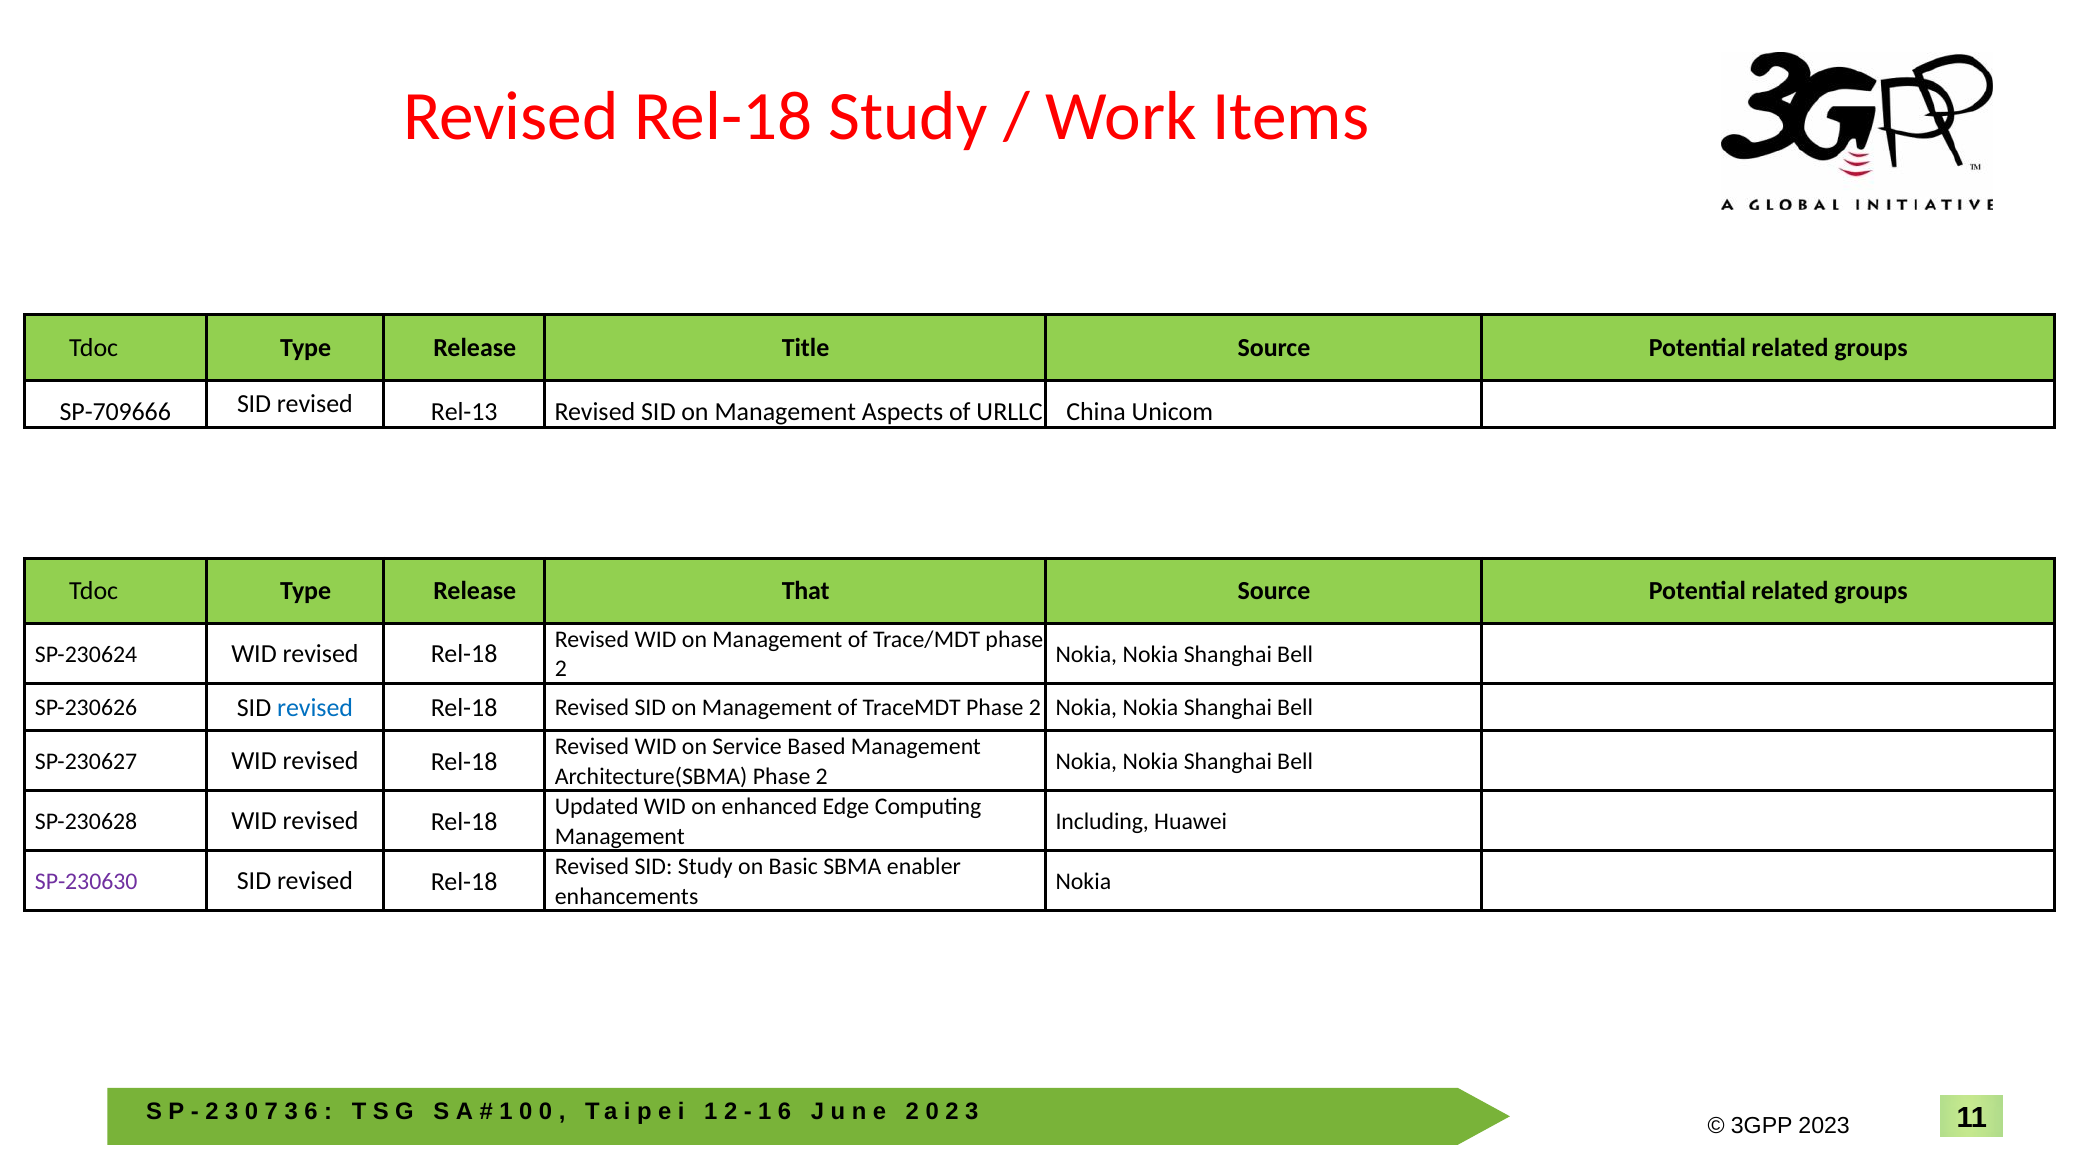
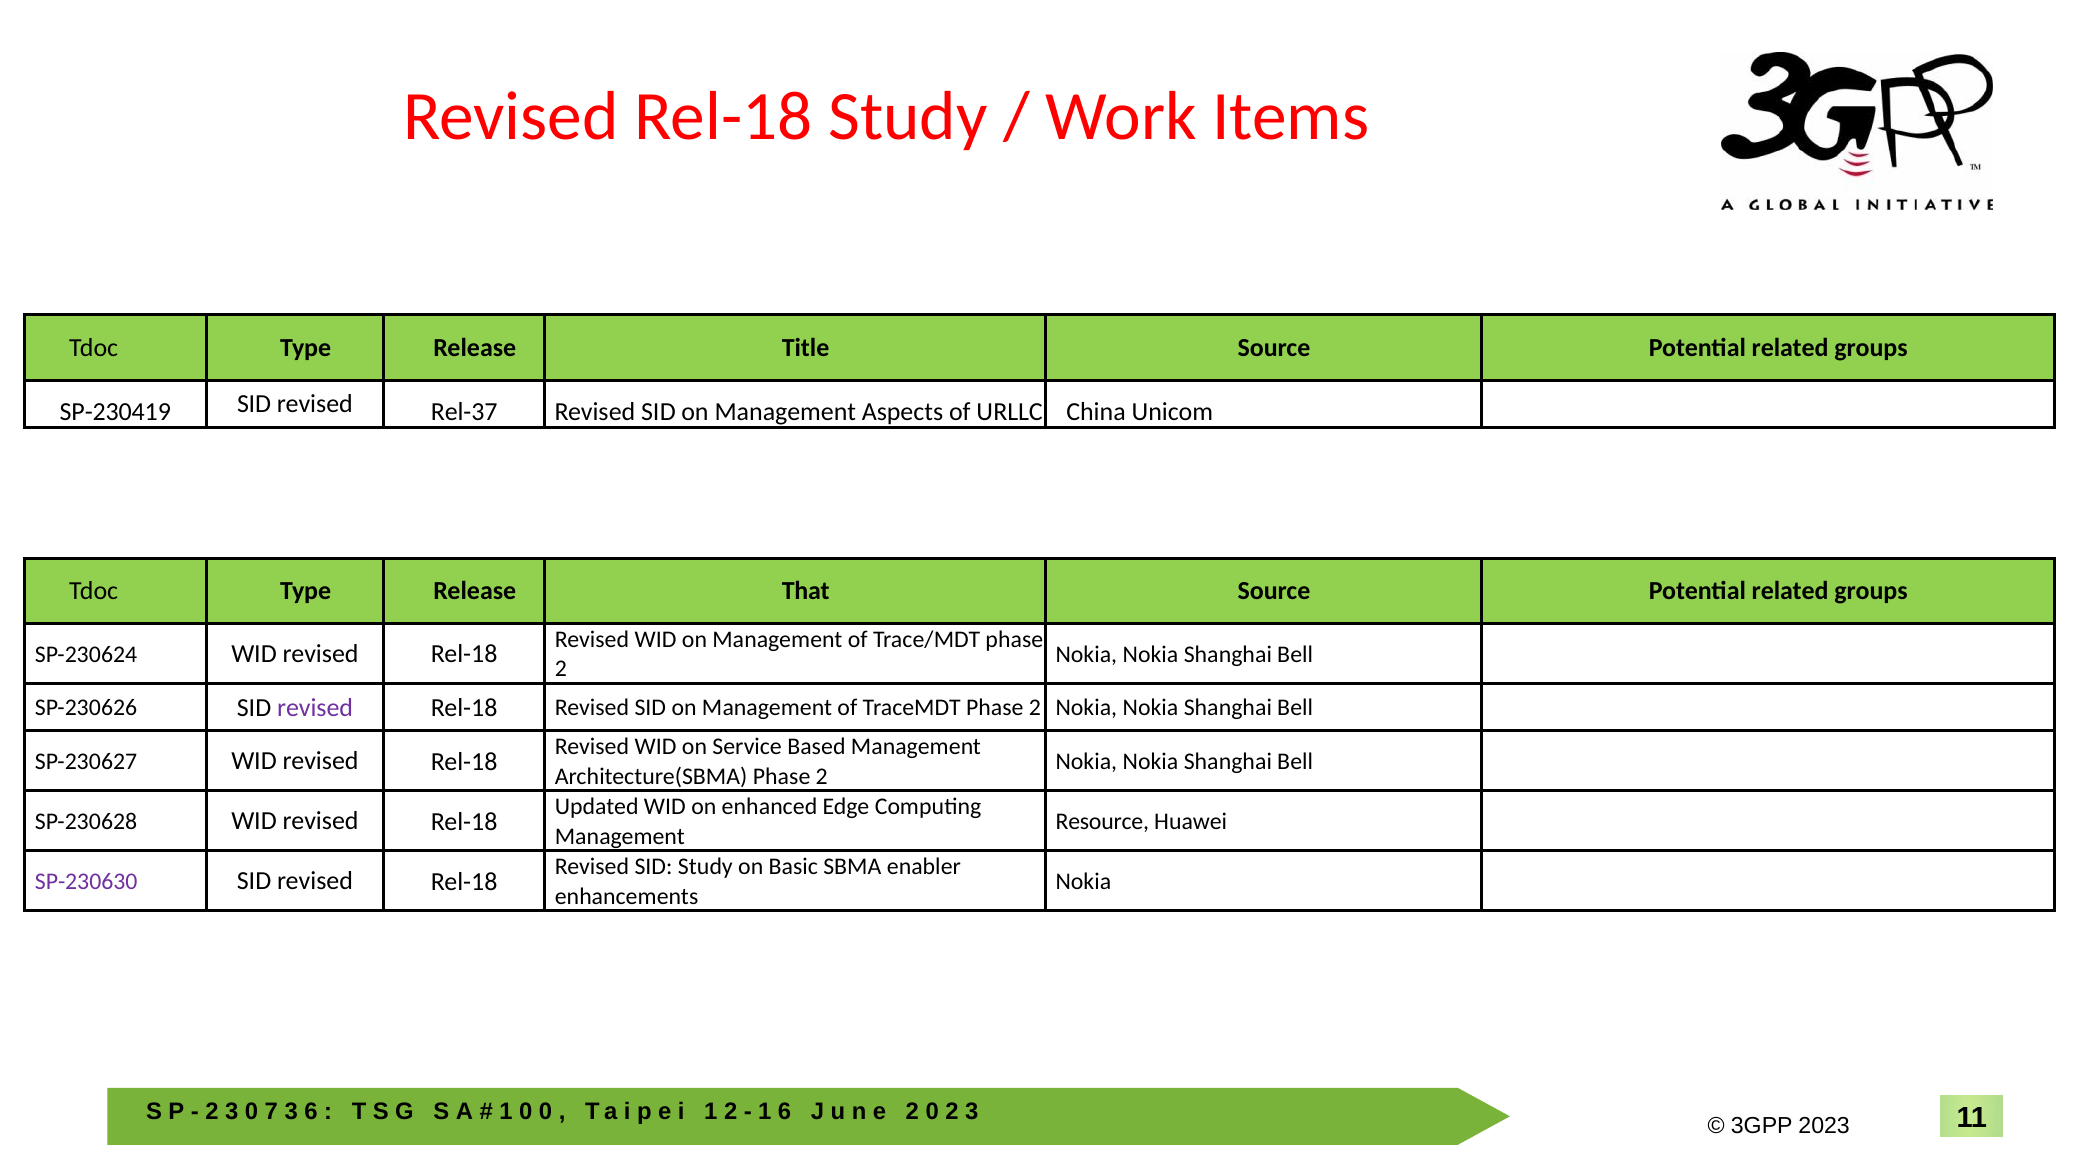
SP-709666: SP-709666 -> SP-230419 (115, 412)
Rel-13: Rel-13 -> Rel-37 (464, 412)
revised colour: blue -> purple (315, 707)
Including: Including -> Resource (1102, 821)
